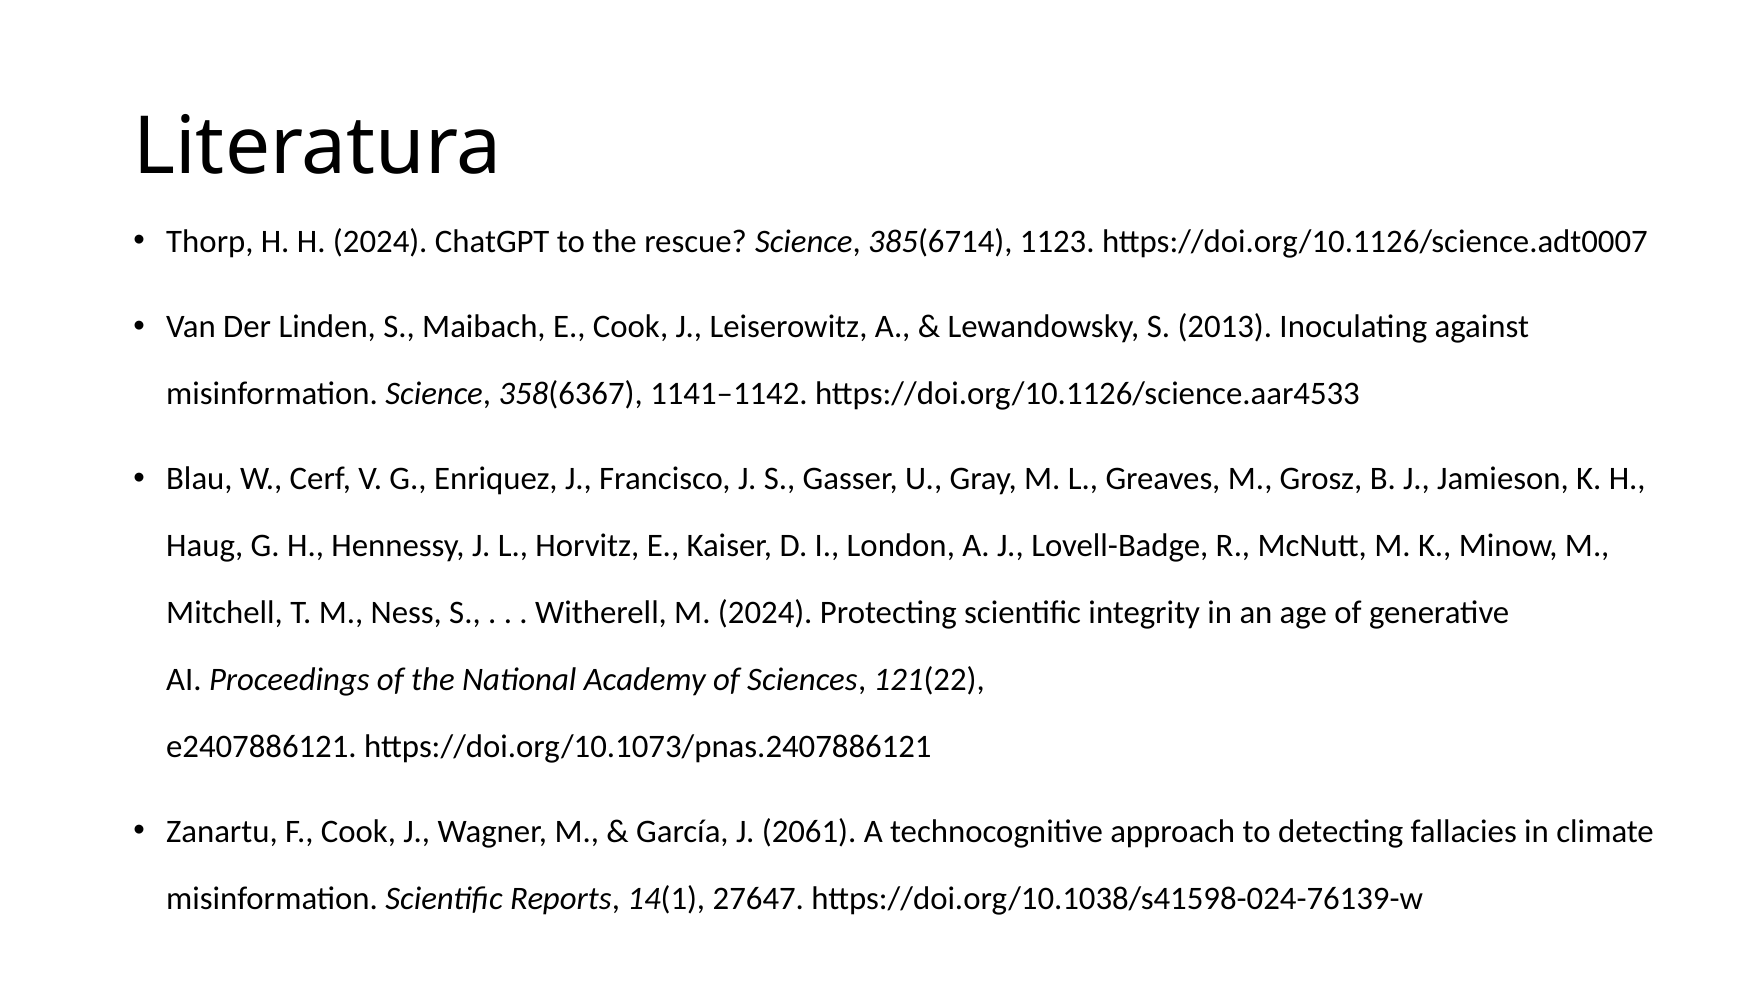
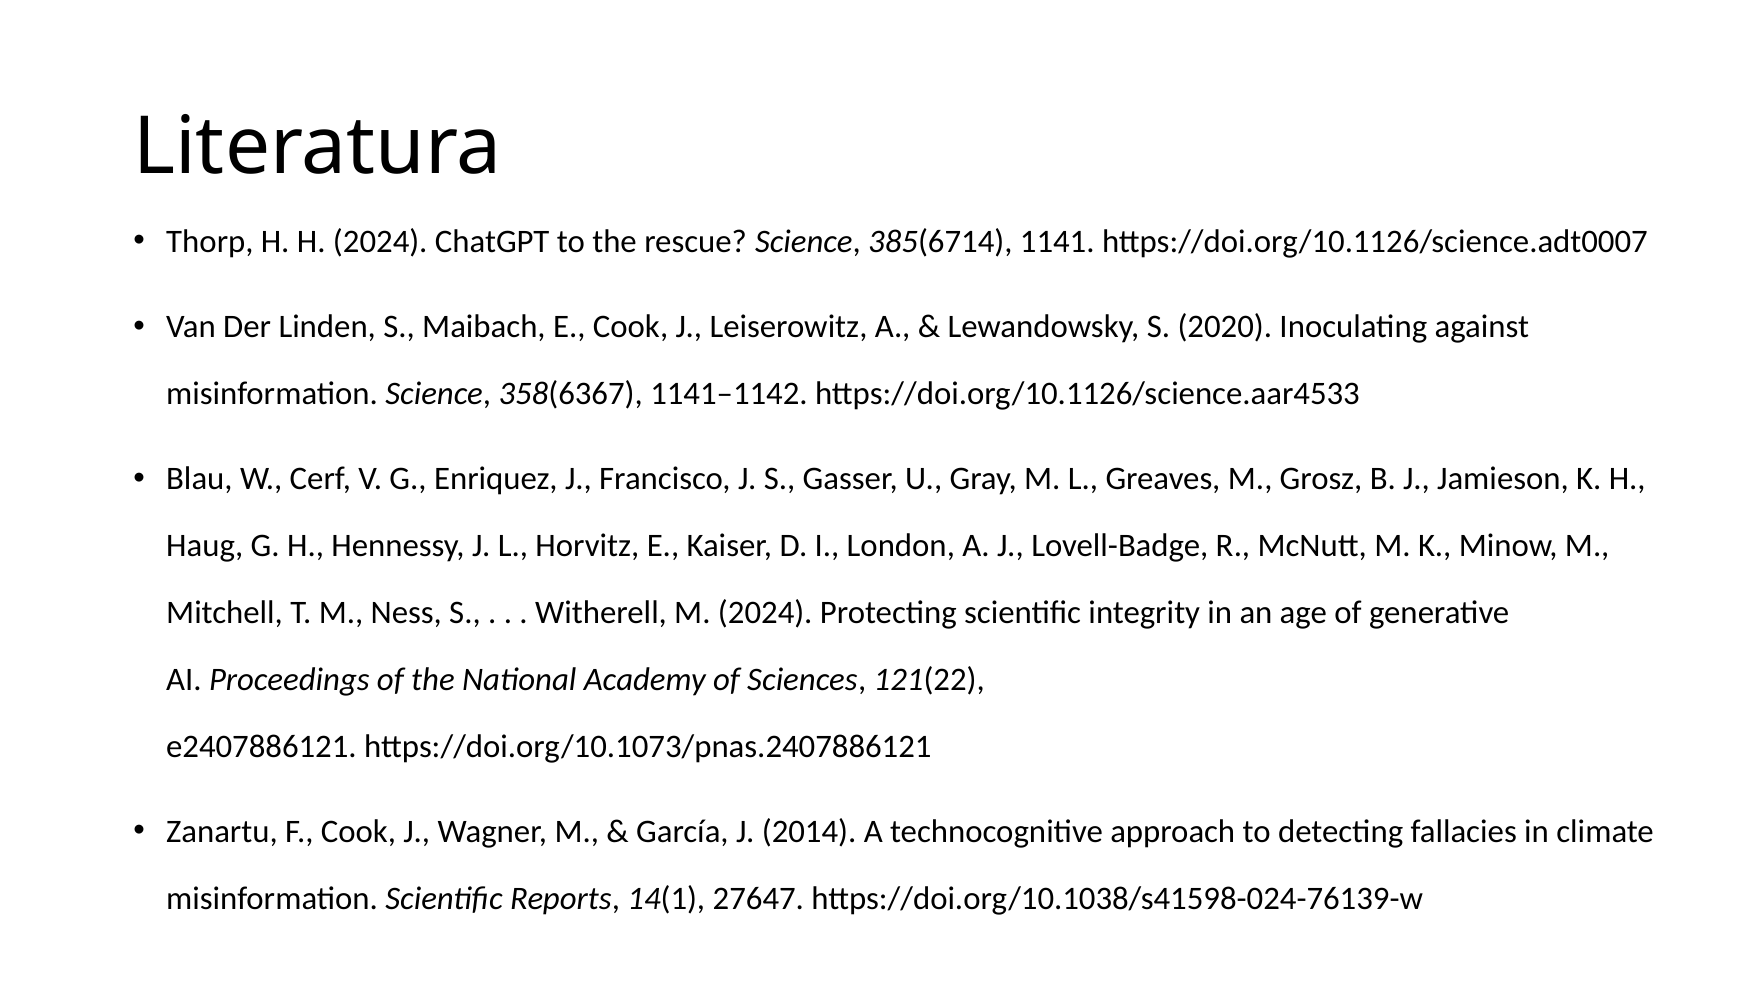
1123: 1123 -> 1141 (1057, 242)
2013: 2013 -> 2020 (1225, 327)
2061: 2061 -> 2014 (809, 832)
